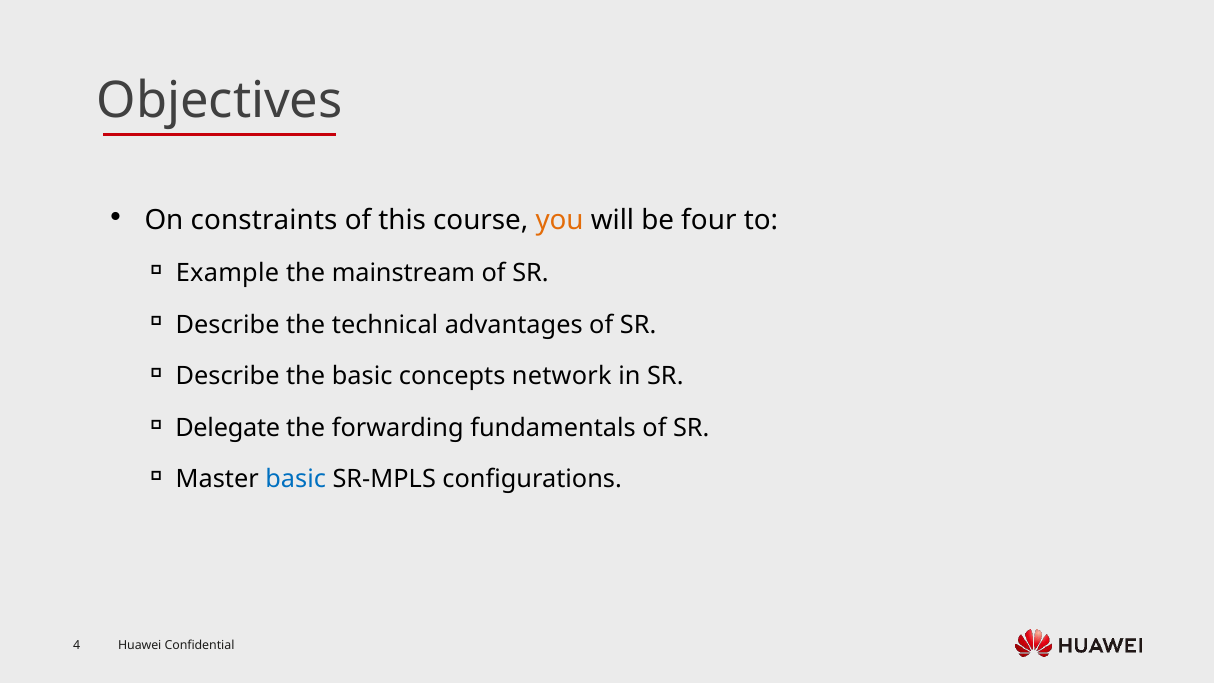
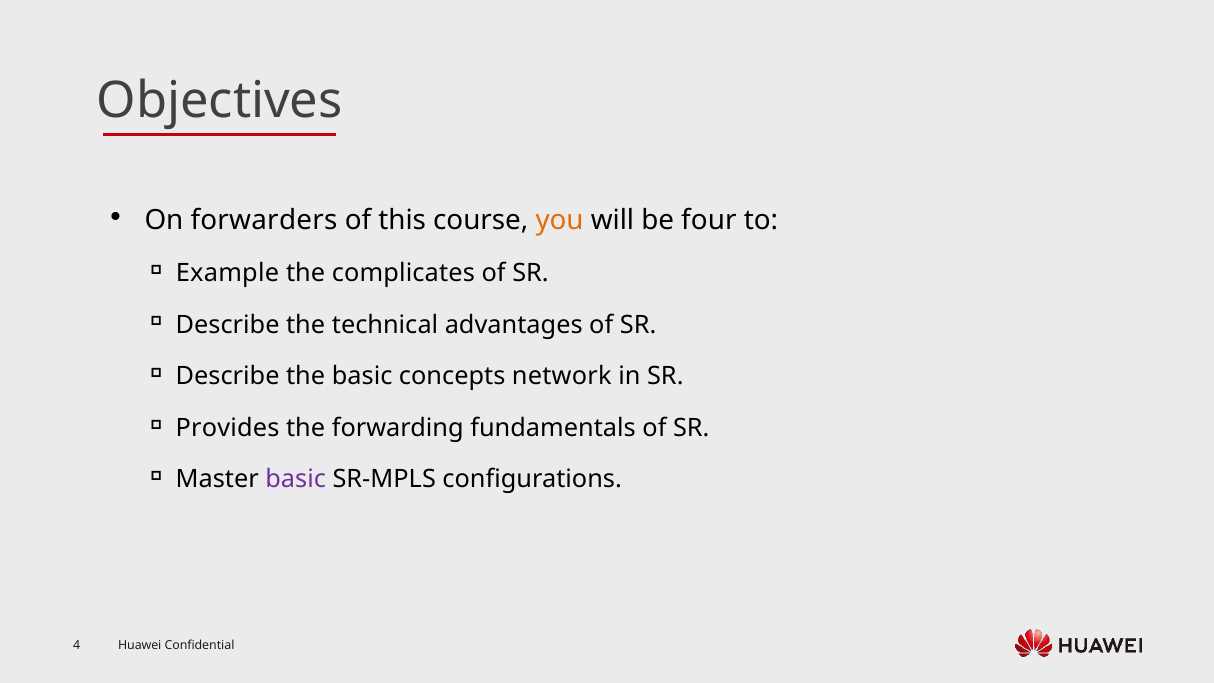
constraints: constraints -> forwarders (264, 220)
mainstream: mainstream -> complicates (403, 273)
Delegate: Delegate -> Provides (228, 428)
basic colour: blue -> purple (296, 479)
